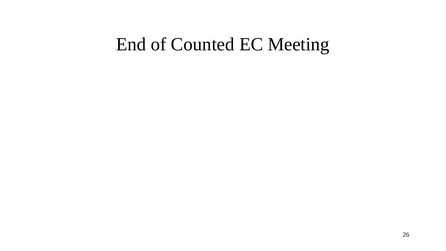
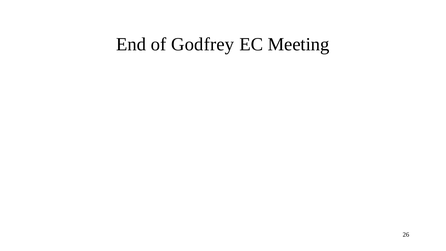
Counted: Counted -> Godfrey (203, 44)
